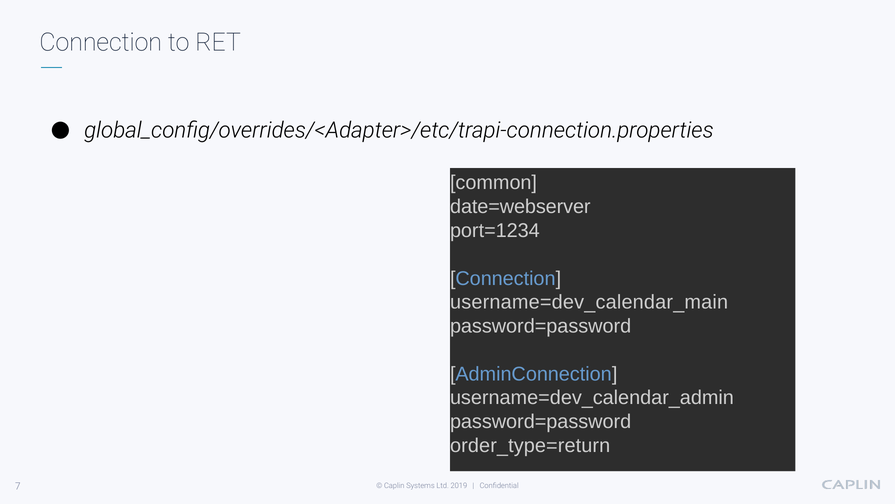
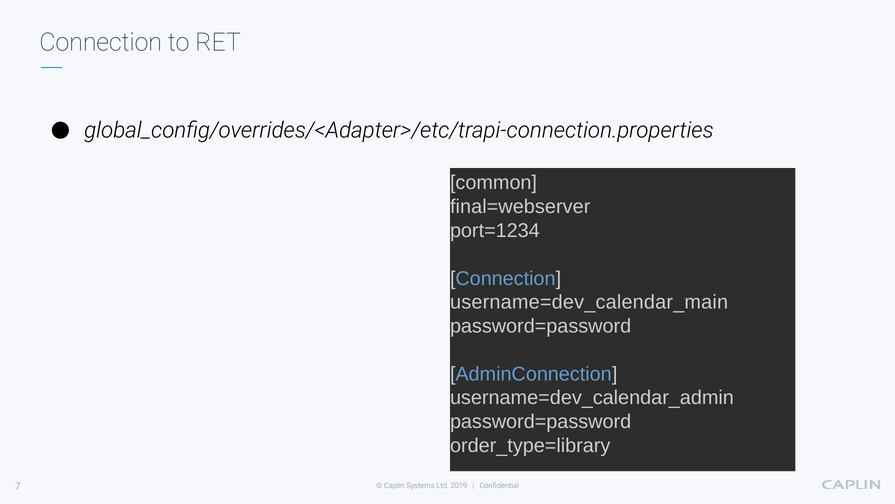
date=webserver: date=webserver -> final=webserver (520, 207)
order_type=return: order_type=return -> order_type=library (530, 445)
